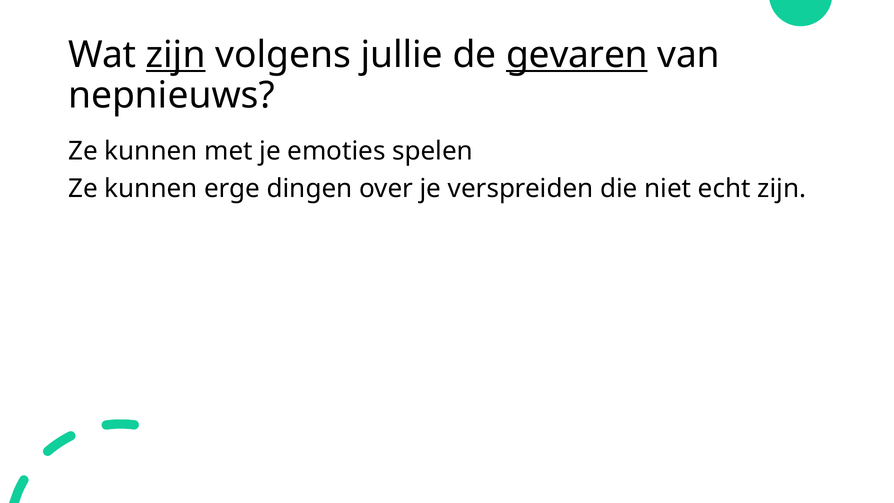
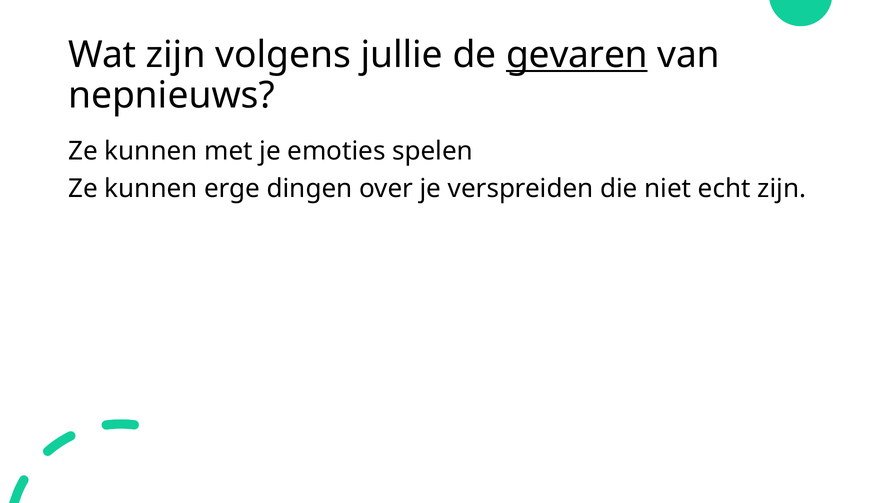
zijn underline: present -> none (176, 55)
